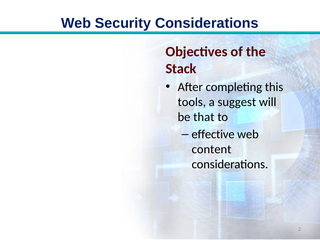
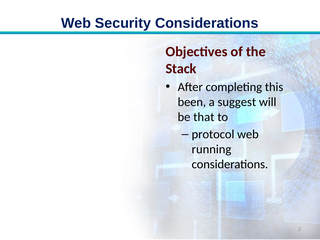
tools: tools -> been (192, 102)
effective: effective -> protocol (213, 134)
content: content -> running (212, 149)
